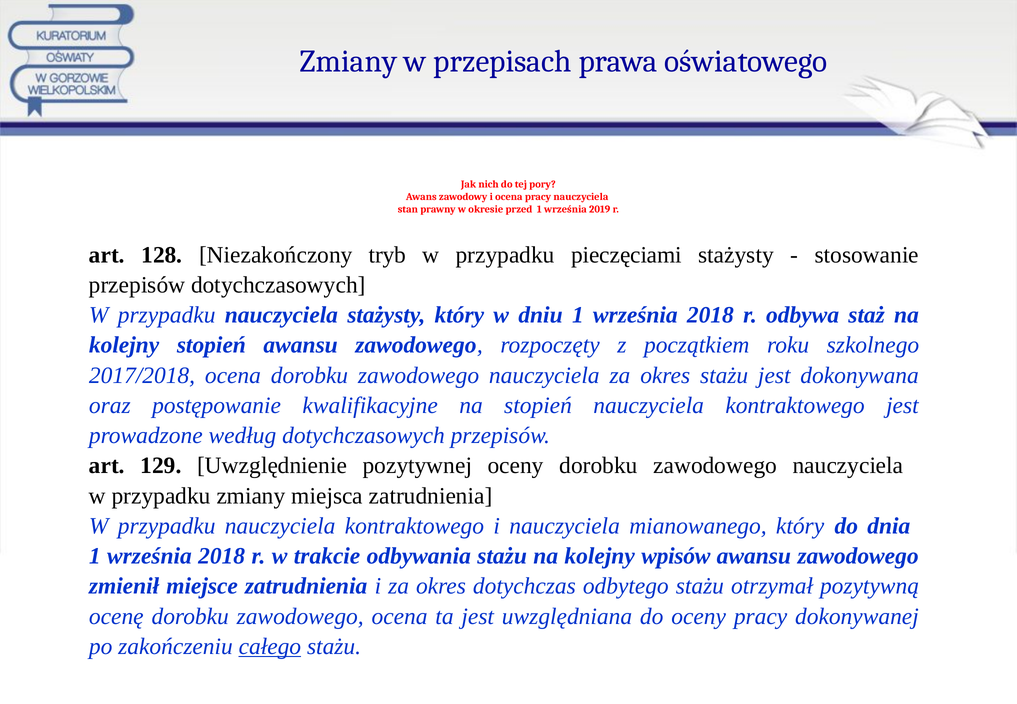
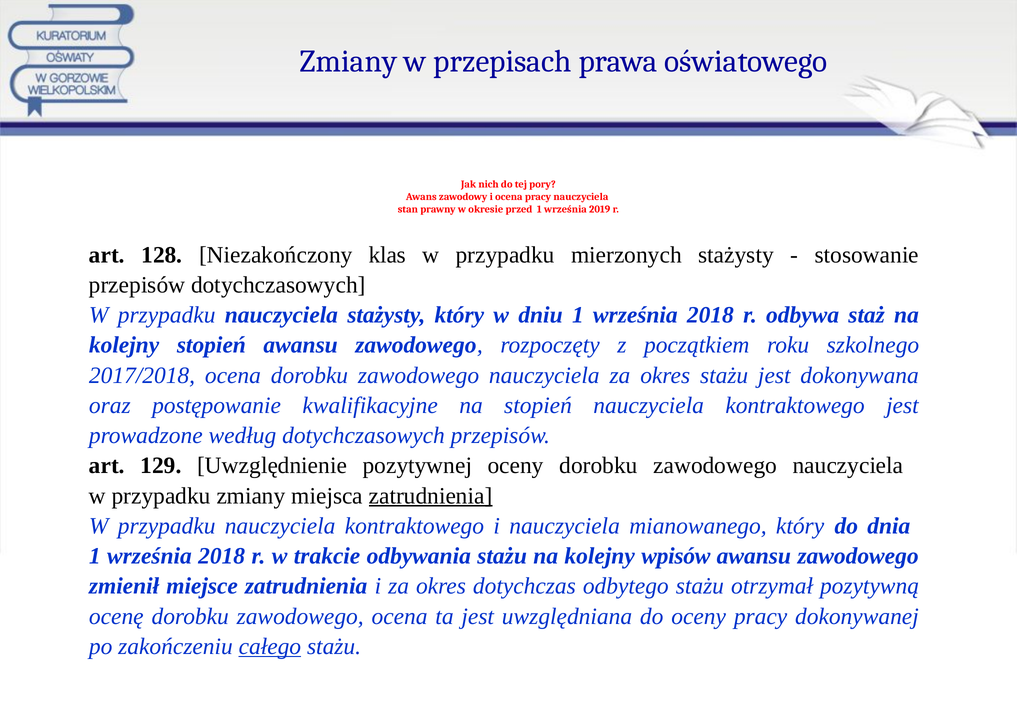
tryb: tryb -> klas (388, 255)
pieczęciami: pieczęciami -> mierzonych (626, 255)
zatrudnienia underline: none -> present (431, 496)
